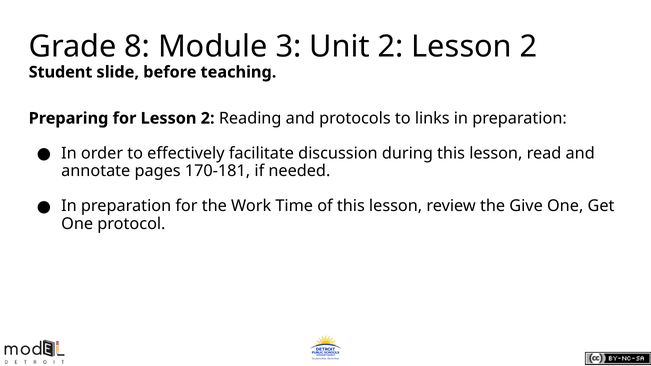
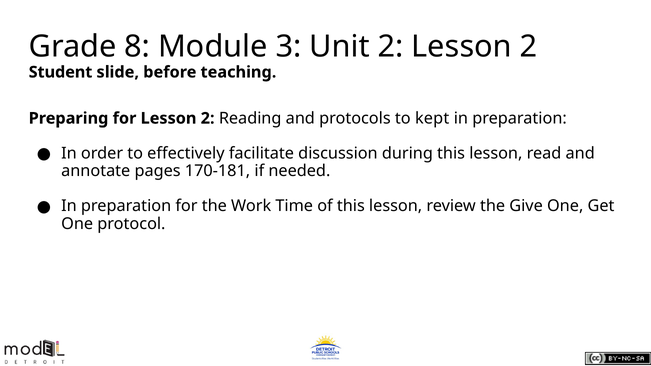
links: links -> kept (432, 118)
